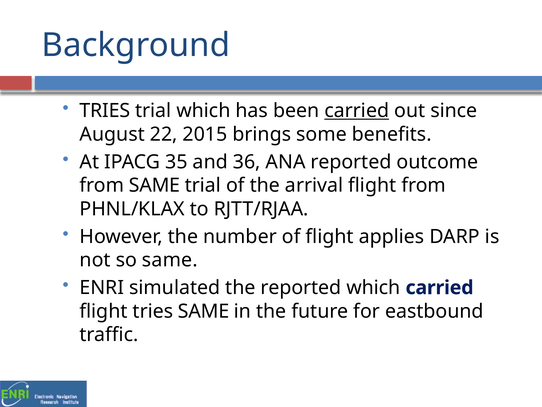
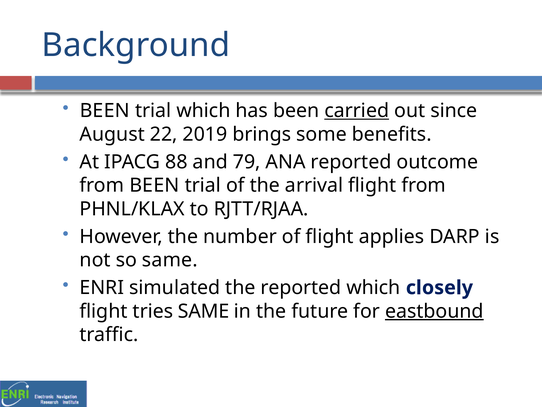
TRIES: TRIES -> BEEN (105, 111)
2015: 2015 -> 2019 (205, 134)
35: 35 -> 88 (176, 162)
36: 36 -> 79 (247, 162)
from SAME: SAME -> BEEN (154, 185)
which carried: carried -> closely (439, 287)
eastbound underline: none -> present (434, 311)
